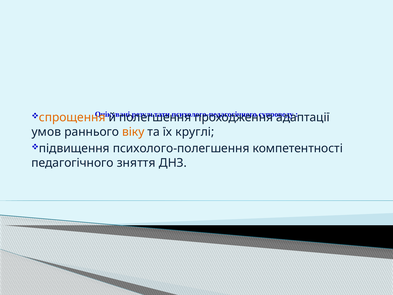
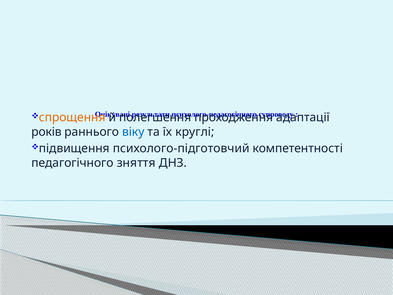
умов: умов -> років (46, 132)
віку colour: orange -> blue (133, 132)
психолого-полегшення: психолого-полегшення -> психолого-підготовчий (181, 148)
